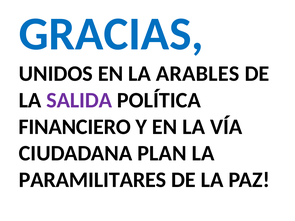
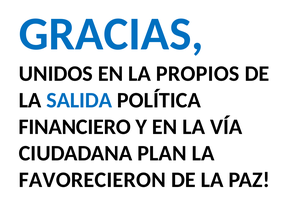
ARABLES: ARABLES -> PROPIOS (198, 74)
SALIDA colour: purple -> blue (79, 100)
PARAMILITARES: PARAMILITARES -> FAVORECIERON (92, 180)
